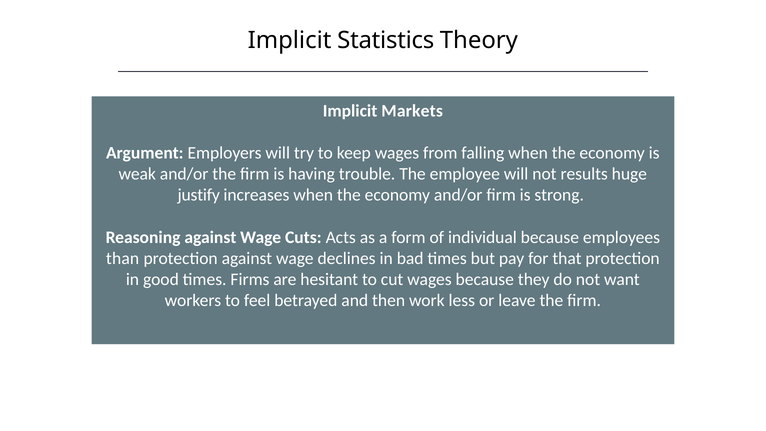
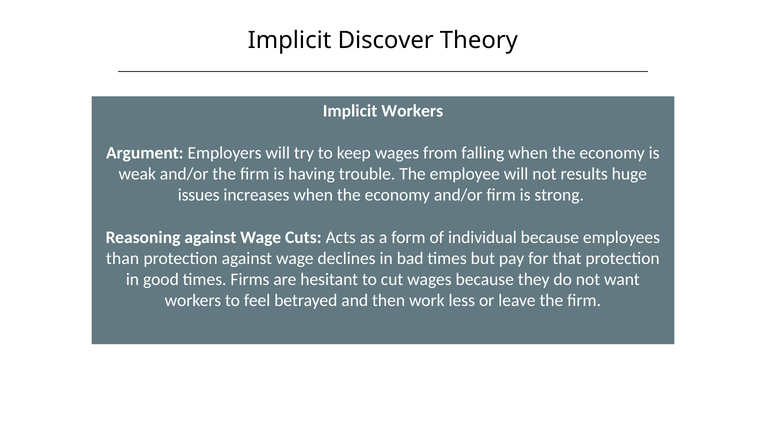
Statistics: Statistics -> Discover (386, 40)
Implicit Markets: Markets -> Workers (412, 111)
justify: justify -> issues (199, 195)
